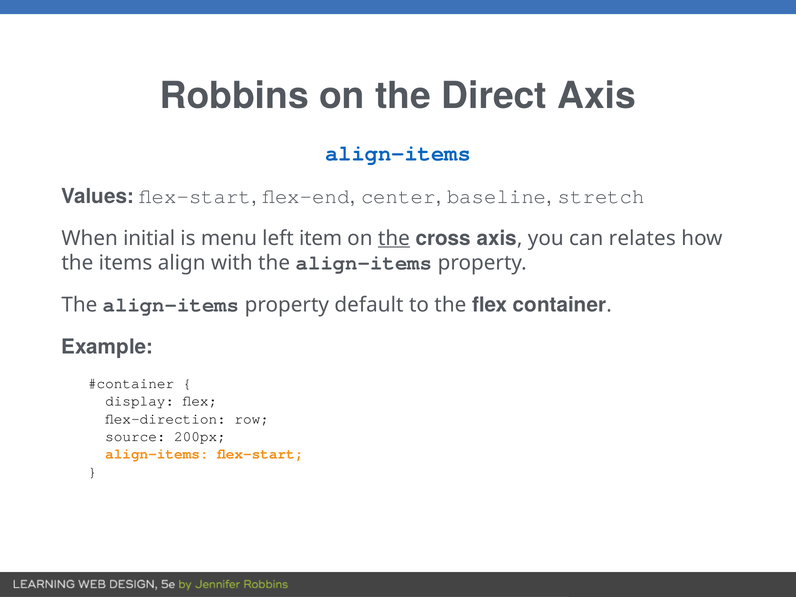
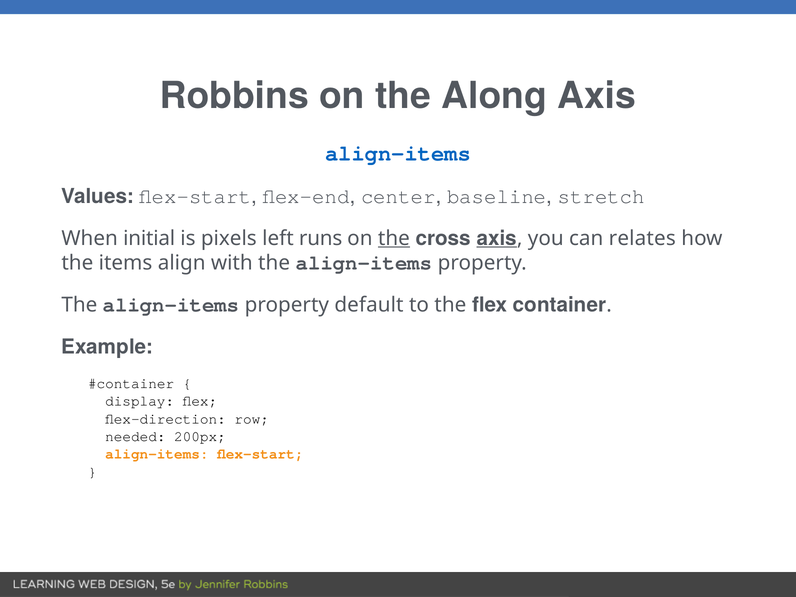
Direct: Direct -> Along (494, 96)
menu: menu -> pixels (229, 238)
item: item -> runs (321, 238)
axis underline: none -> present (497, 238)
source: source -> needed (135, 437)
